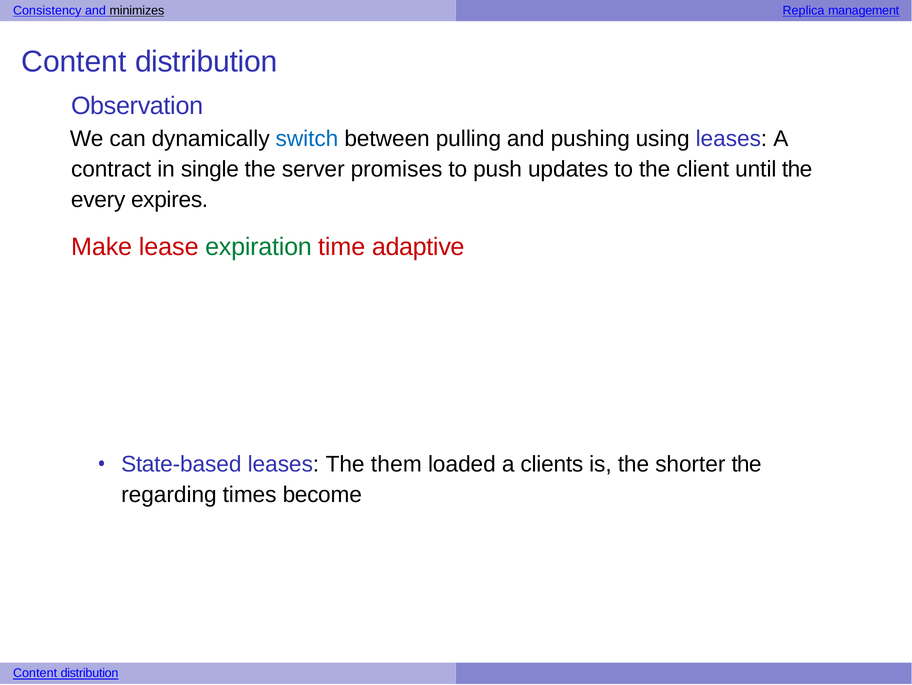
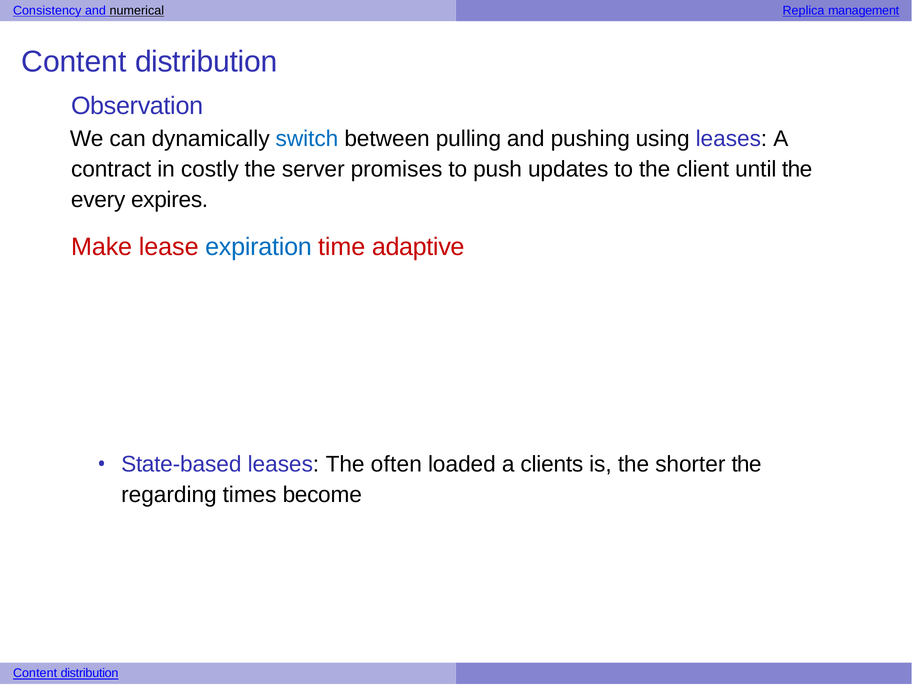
minimizes: minimizes -> numerical (137, 11)
single: single -> costly (210, 169)
expiration colour: green -> blue (258, 247)
them: them -> often (396, 464)
